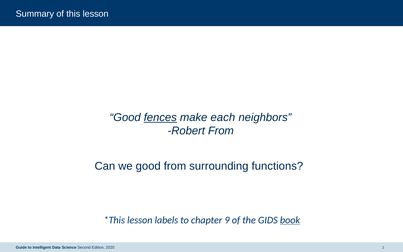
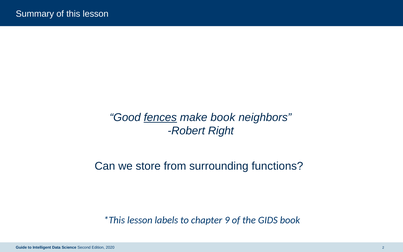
make each: each -> book (223, 117)
Robert From: From -> Right (221, 131)
we good: good -> store (148, 166)
book underline: present -> none (290, 220)
